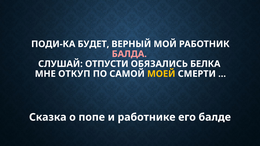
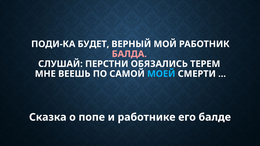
ОТПУСТИ: ОТПУСТИ -> ПЕРСТНИ (107, 64)
БЕЛКА: БЕЛКА -> ТЕРЕМ (205, 64)
ОТКУП: ОТКУП -> ВЕЕШЬ (74, 74)
МОЕЙ colour: yellow -> light blue (161, 74)
